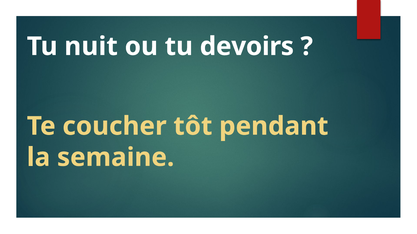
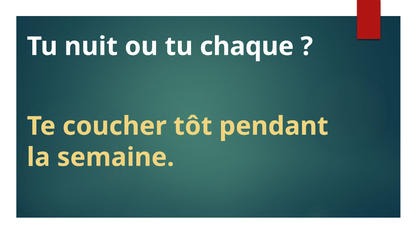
devoirs: devoirs -> chaque (247, 47)
